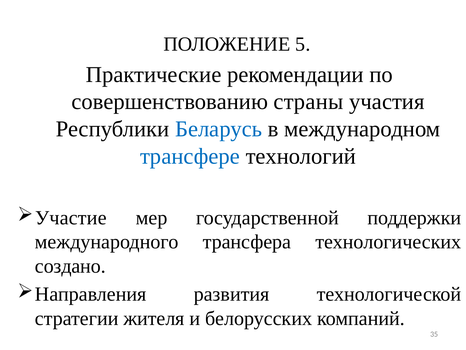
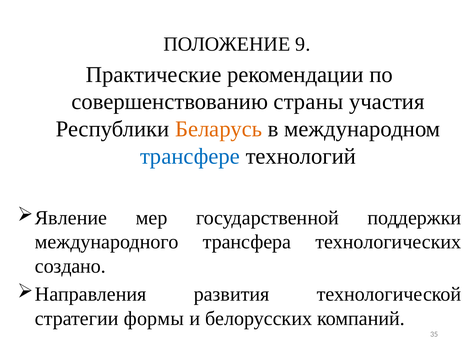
5: 5 -> 9 (303, 44)
Беларусь colour: blue -> orange (219, 129)
Участие: Участие -> Явление (71, 218)
жителя: жителя -> формы (154, 318)
